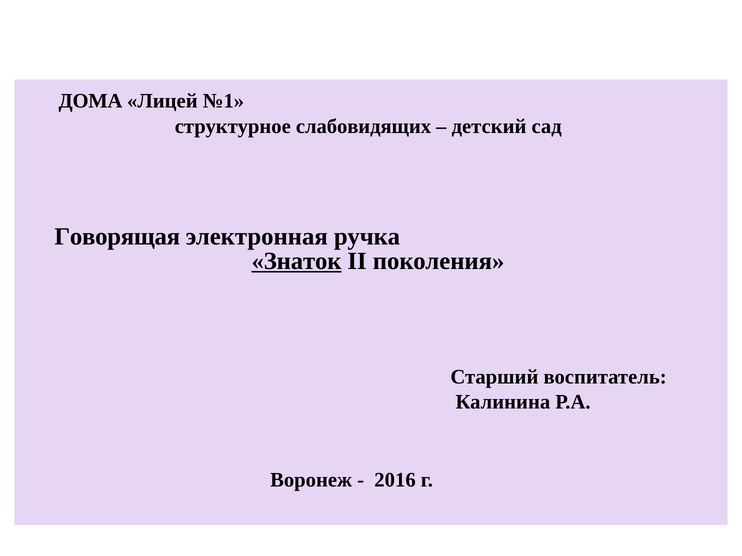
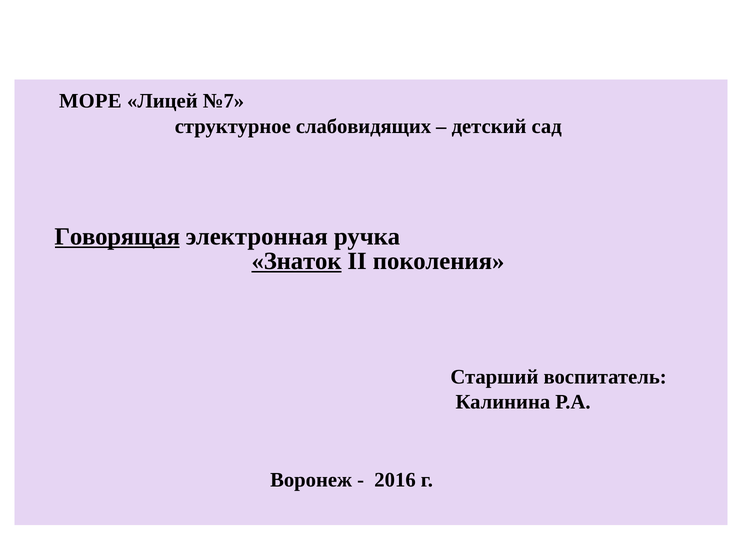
ДОМА: ДОМА -> МОРЕ (90, 101)
№1: №1 -> №7 (223, 101)
Говорящая underline: none -> present (117, 237)
